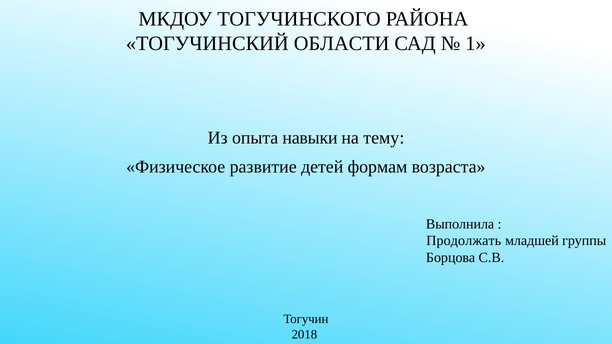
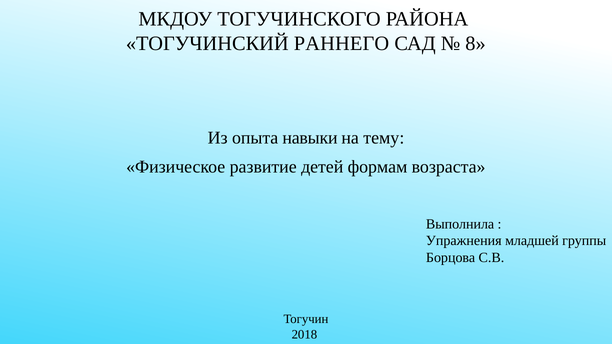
ОБЛАСТИ: ОБЛАСТИ -> РАННЕГО (342, 44)
1: 1 -> 8 (476, 44)
Продолжать: Продолжать -> Упражнения (464, 241)
